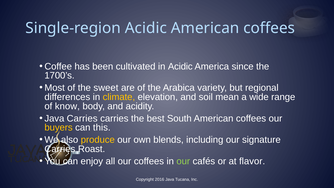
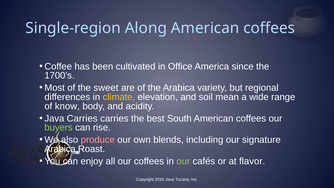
Single-region Acidic: Acidic -> Along (146, 28)
in Acidic: Acidic -> Office (180, 66)
buyers colour: yellow -> light green (59, 128)
this: this -> rise (102, 128)
produce colour: yellow -> pink (98, 140)
Carries: Carries -> Arabica (60, 149)
